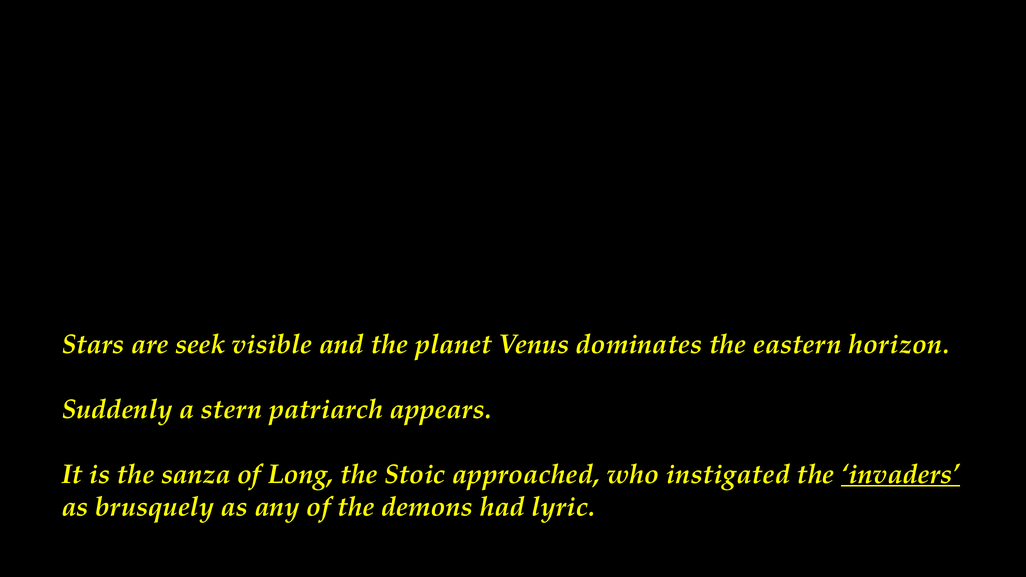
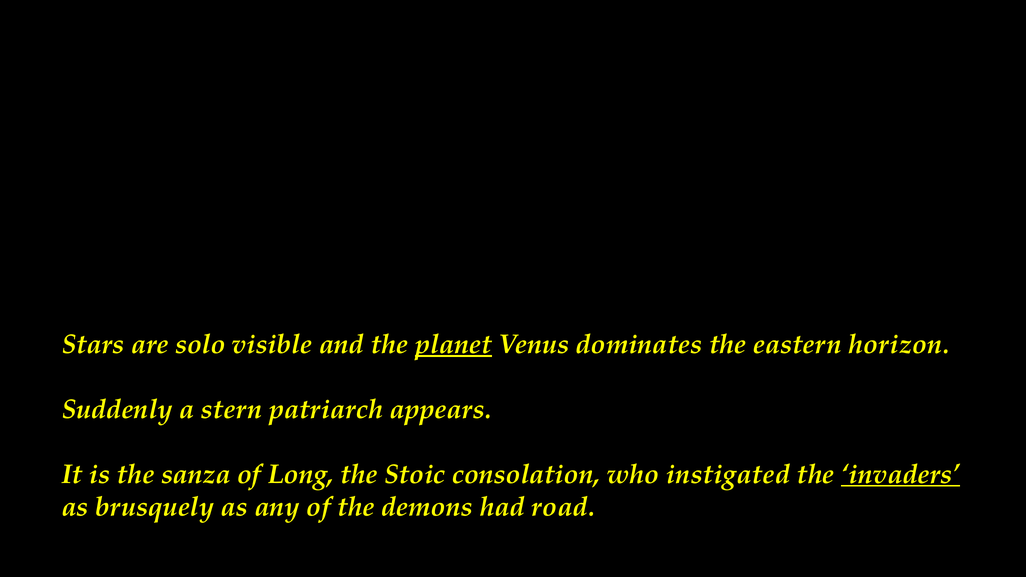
seek: seek -> solo (200, 344)
planet underline: none -> present (453, 344)
approached: approached -> consolation (526, 474)
lyric: lyric -> road (563, 507)
